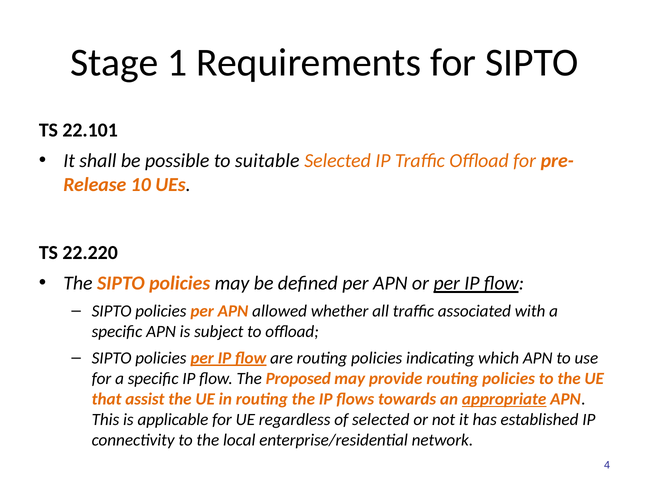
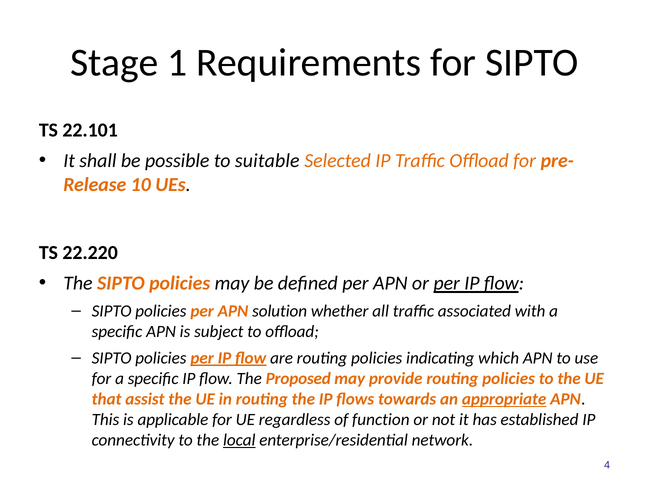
allowed: allowed -> solution (280, 311)
of selected: selected -> function (381, 419)
local underline: none -> present (239, 440)
